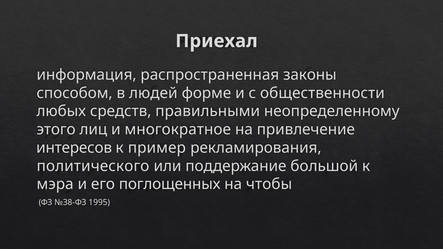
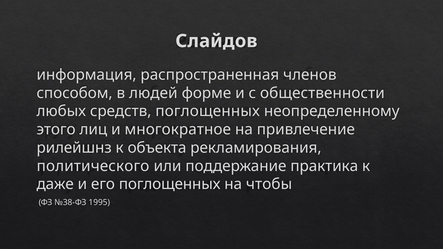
Приехал: Приехал -> Слайдов (216, 41)
законы: законы -> членов (310, 75)
средств правильными: правильными -> поглощенных (208, 111)
интересов: интересов -> рилейшнз (74, 148)
пример: пример -> объекта (157, 148)
большой: большой -> практика (324, 166)
мэра: мэра -> даже (55, 184)
